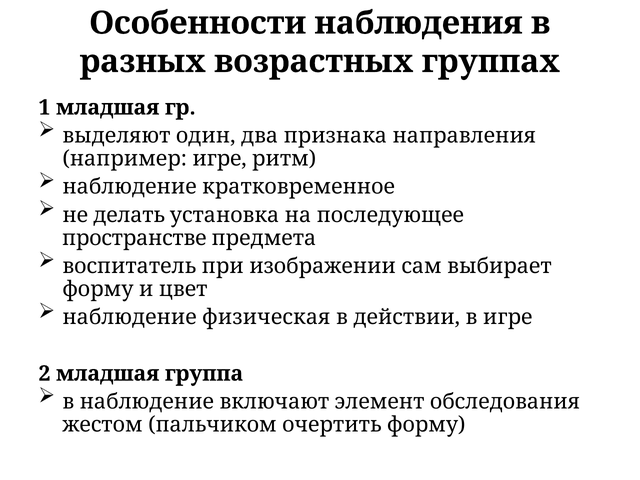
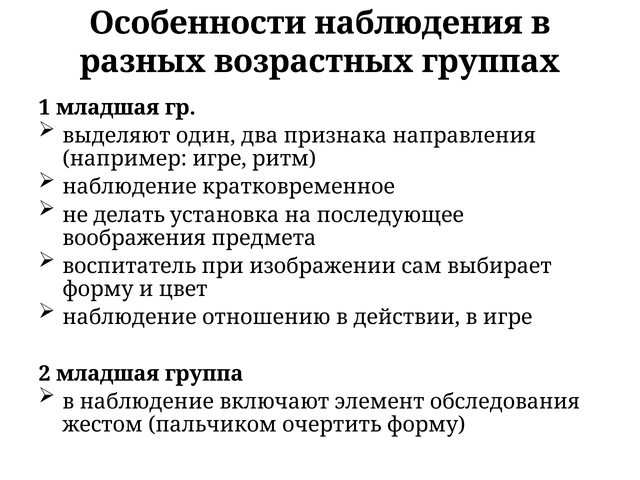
пространстве: пространстве -> воображения (134, 238)
физическая: физическая -> отношению (266, 317)
